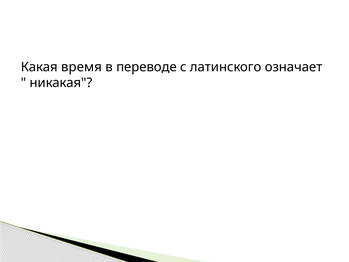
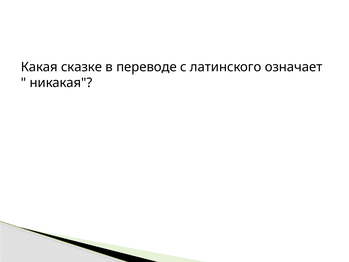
время: время -> сказке (82, 67)
